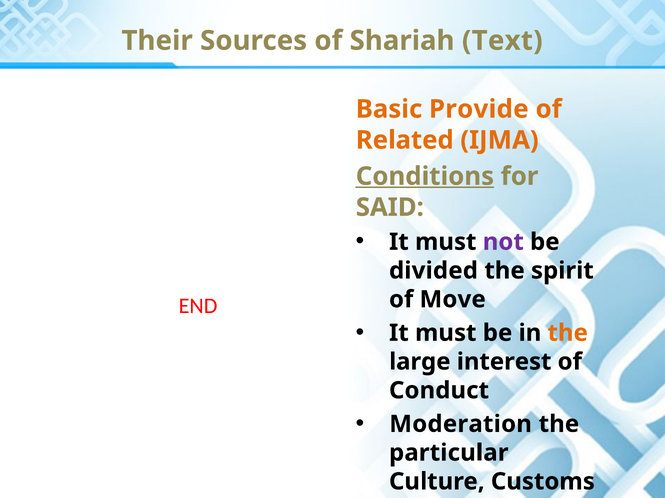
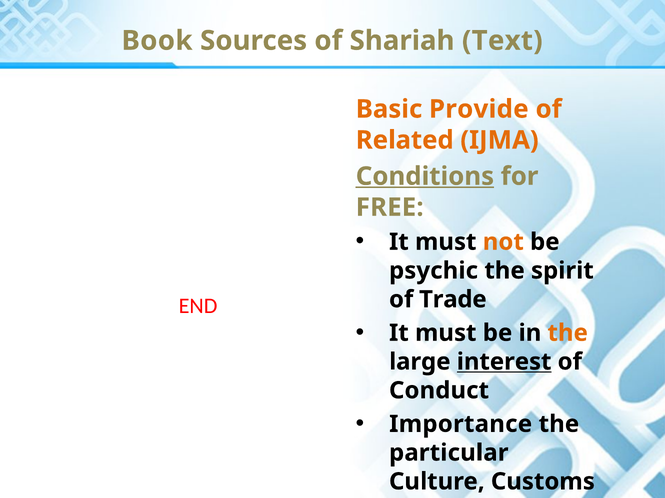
Their: Their -> Book (157, 41)
SAID: SAID -> FREE (390, 208)
not colour: purple -> orange (503, 242)
divided: divided -> psychic (434, 271)
Move: Move -> Trade (453, 300)
interest underline: none -> present (504, 362)
Moderation: Moderation -> Importance (461, 425)
